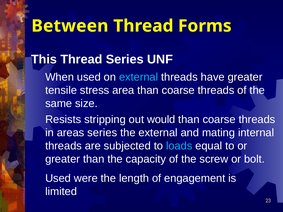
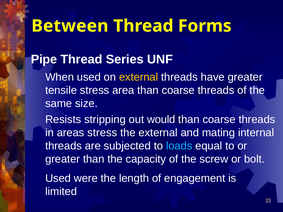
This: This -> Pipe (44, 59)
external colour: light blue -> yellow (139, 77)
areas series: series -> stress (102, 133)
